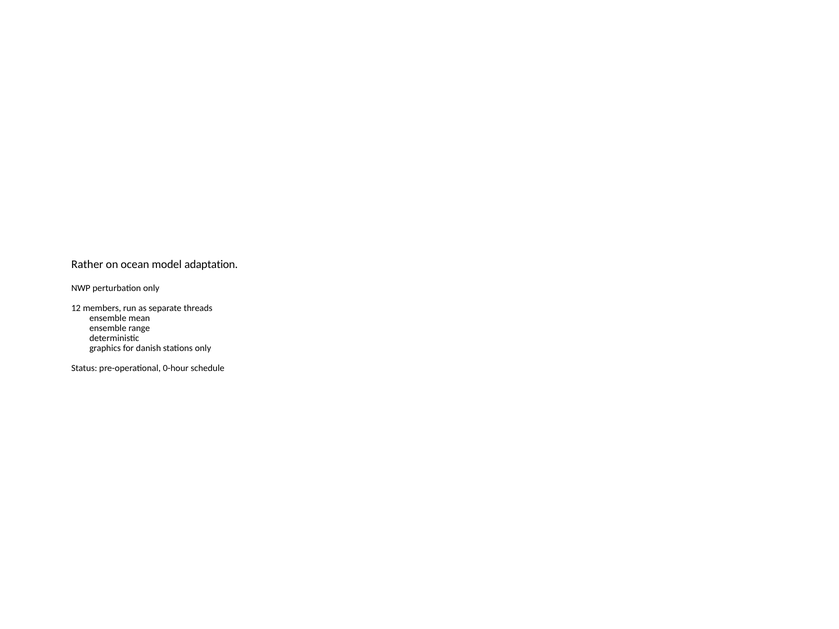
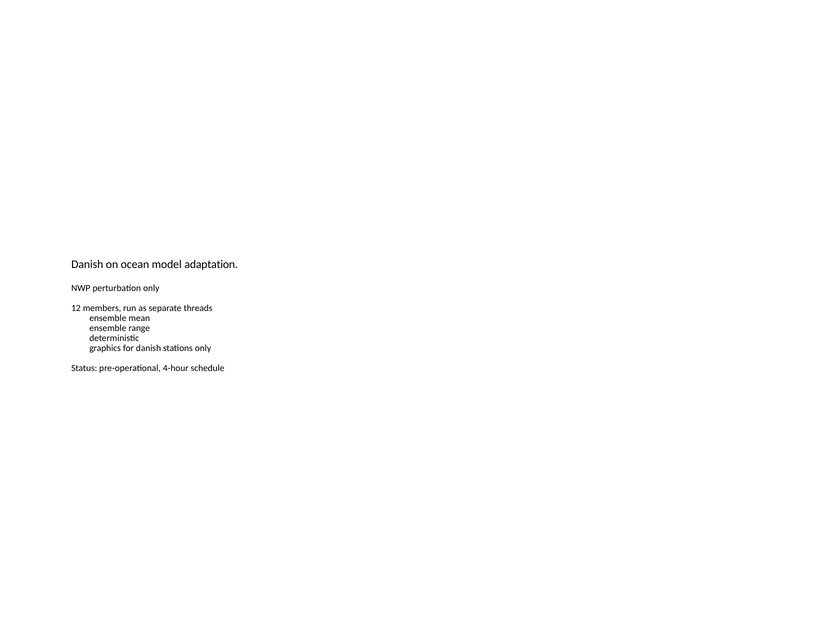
Rather: Rather -> Danish (87, 264)
0-hour: 0-hour -> 4-hour (176, 368)
